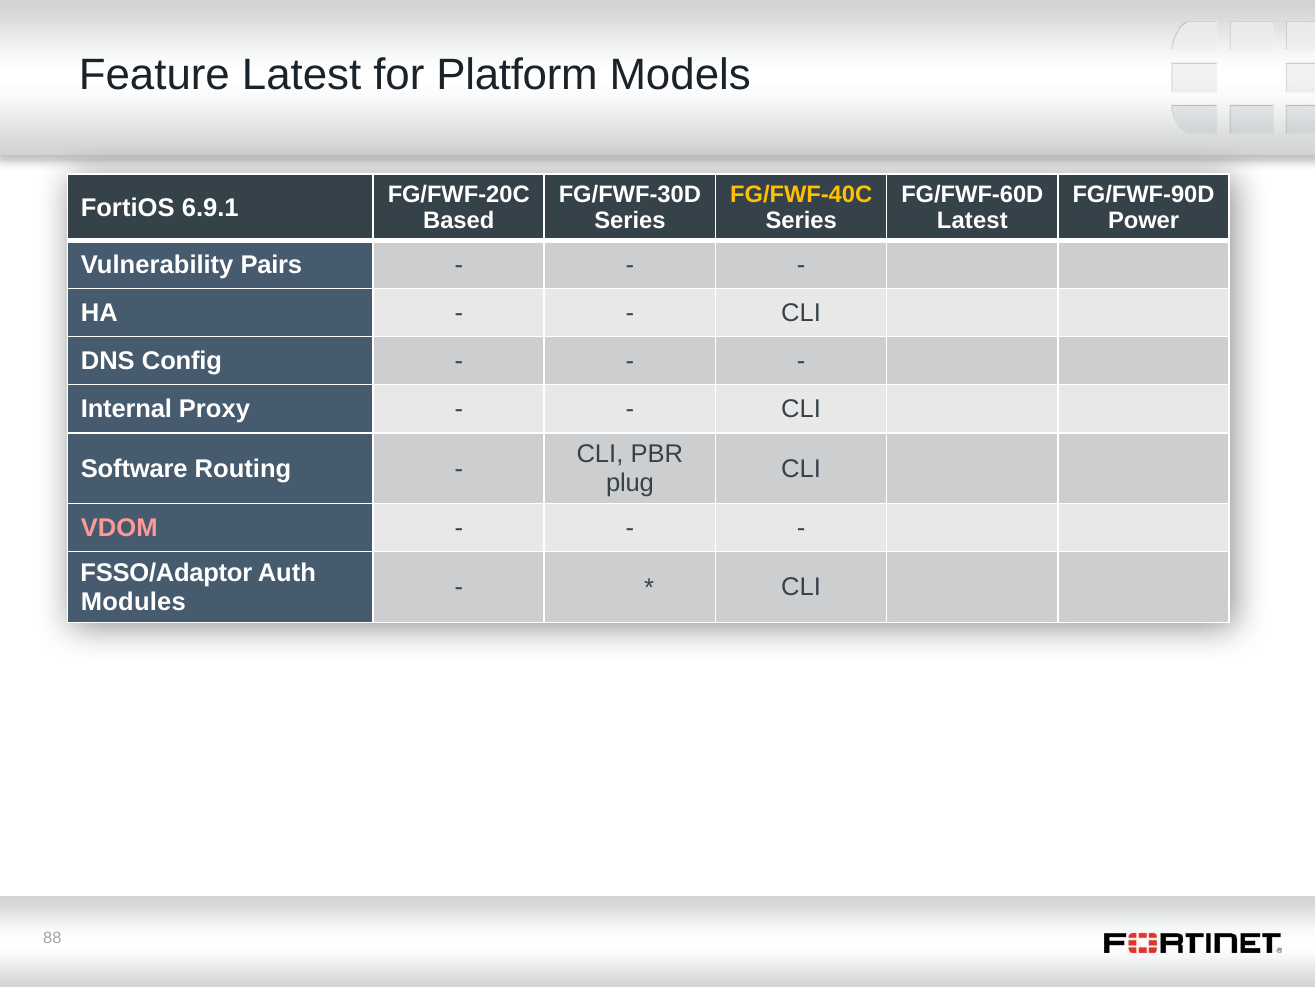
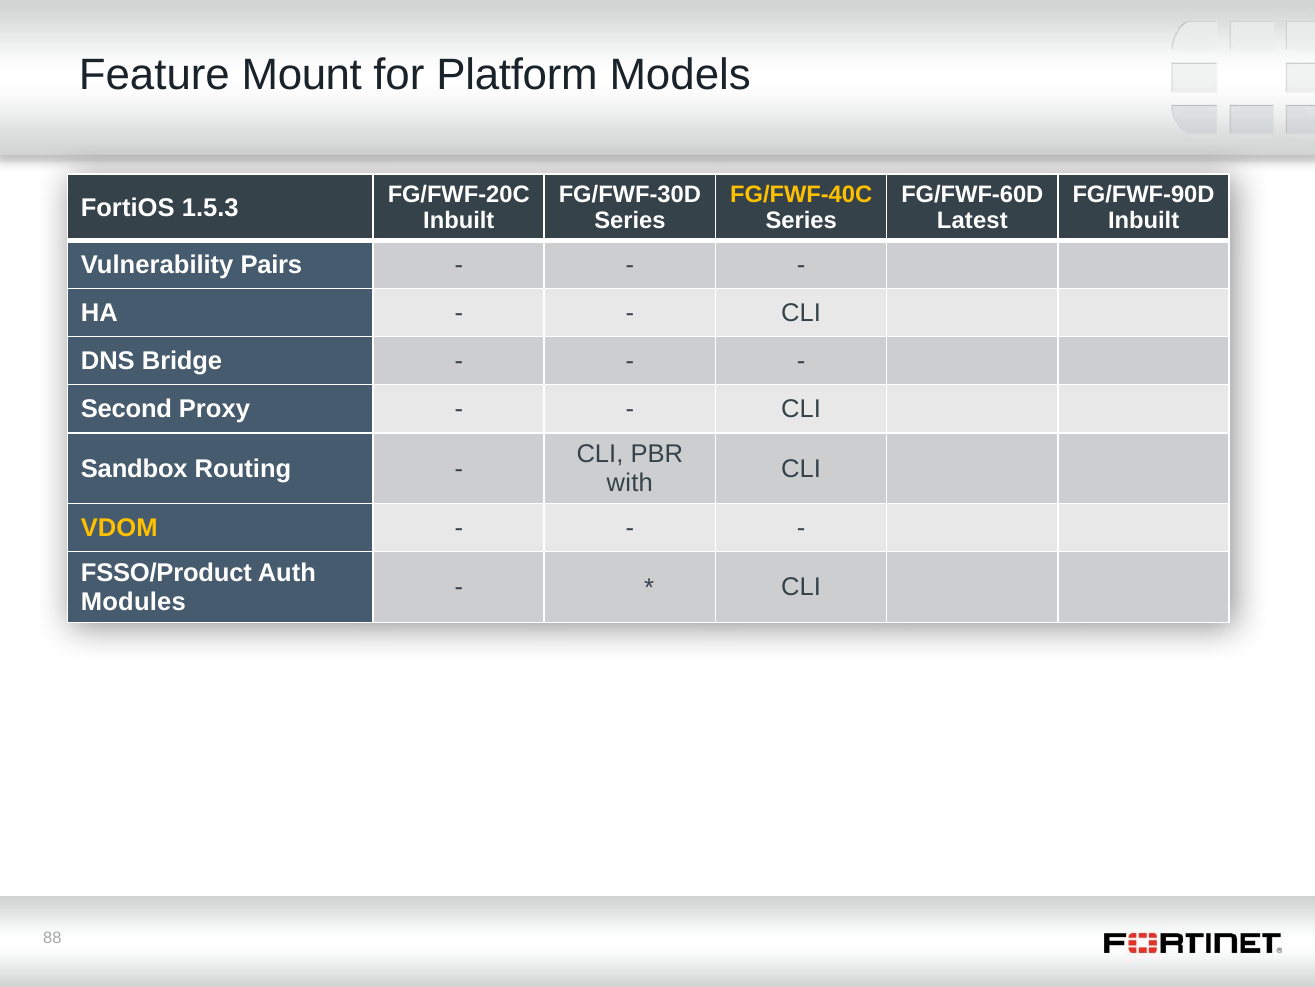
Feature Latest: Latest -> Mount (302, 75)
6.9.1: 6.9.1 -> 1.5.3 (210, 208)
Based: Based -> Inbuilt (459, 221)
Power: Power -> Inbuilt (1144, 221)
Config: Config -> Bridge (182, 361)
Internal: Internal -> Second (126, 409)
Software: Software -> Sandbox (134, 468)
plug: plug -> with (630, 483)
VDOM colour: pink -> yellow (119, 528)
FSSO/Adaptor: FSSO/Adaptor -> FSSO/Product (166, 573)
